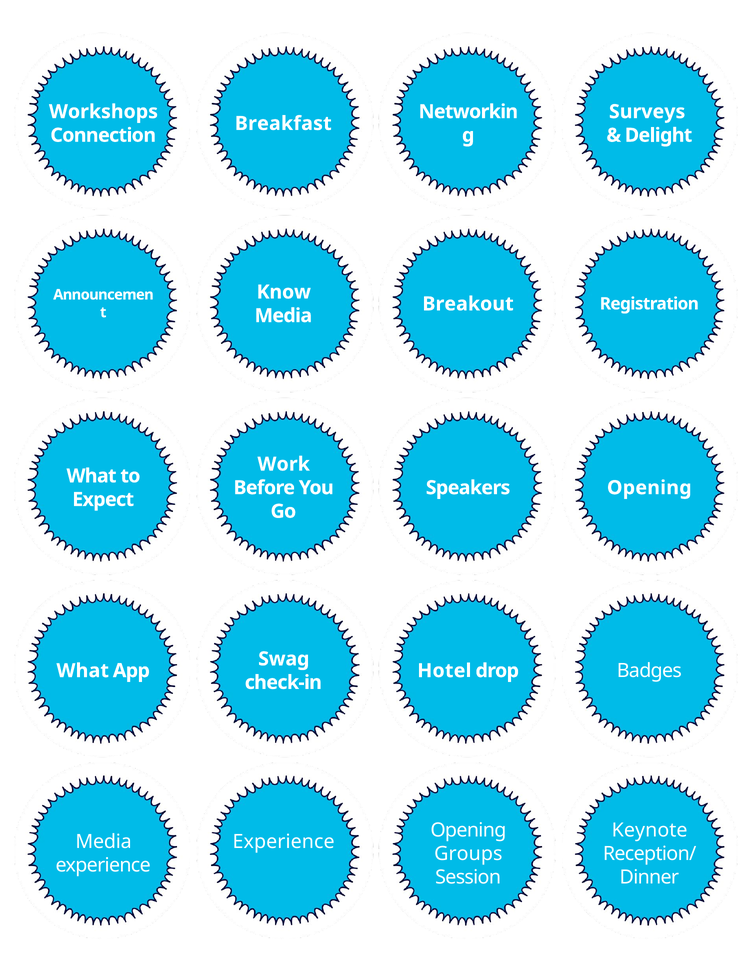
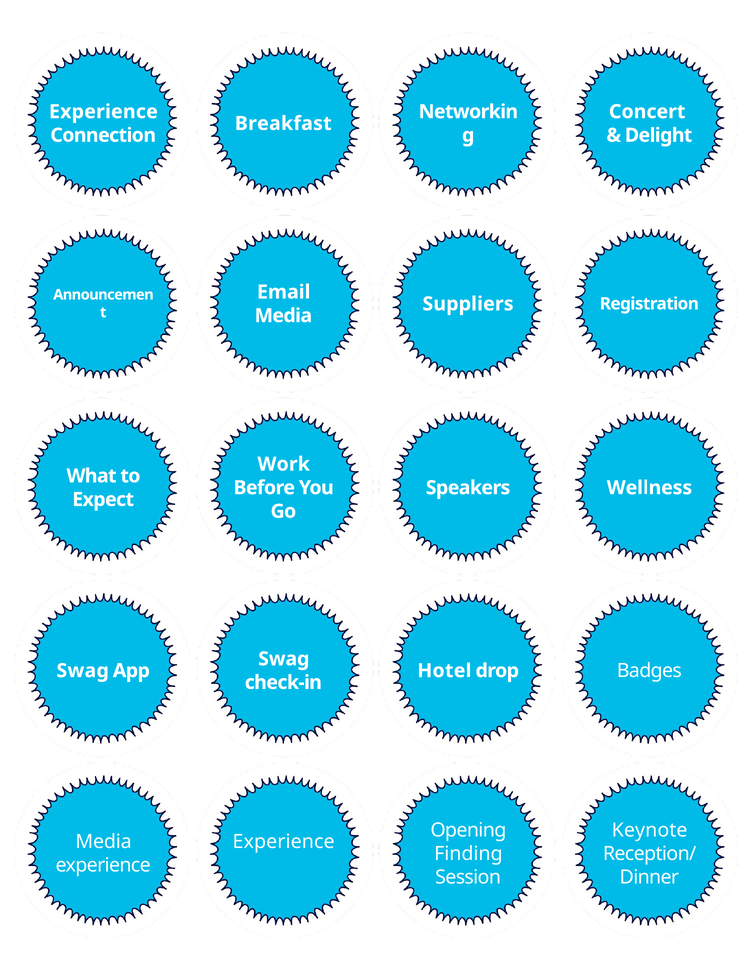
Workshops: Workshops -> Experience (103, 112)
Surveys: Surveys -> Concert (647, 112)
Know: Know -> Email (284, 292)
Breakout: Breakout -> Suppliers (468, 304)
Speakers Opening: Opening -> Wellness (649, 488)
What: What -> Swag (83, 671)
Groups: Groups -> Finding (468, 854)
